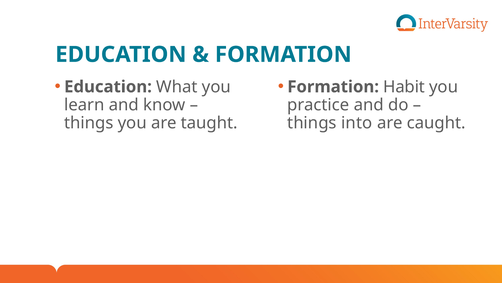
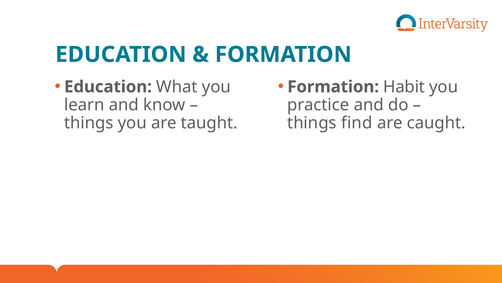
into: into -> find (357, 123)
